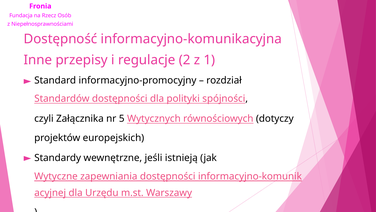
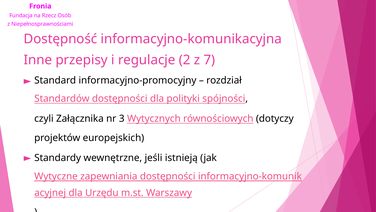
1: 1 -> 7 (209, 60)
5: 5 -> 3 (122, 118)
